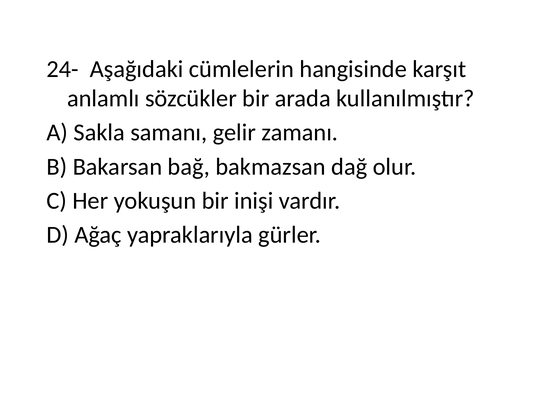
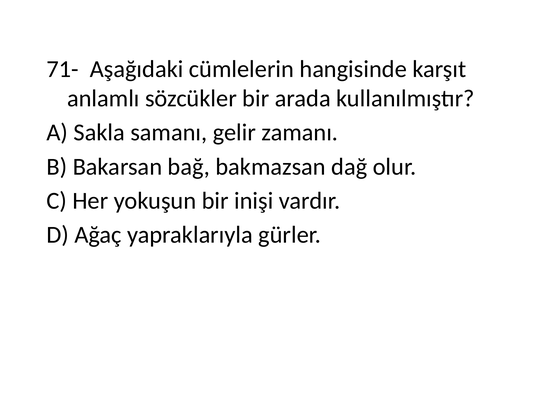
24-: 24- -> 71- (63, 69)
